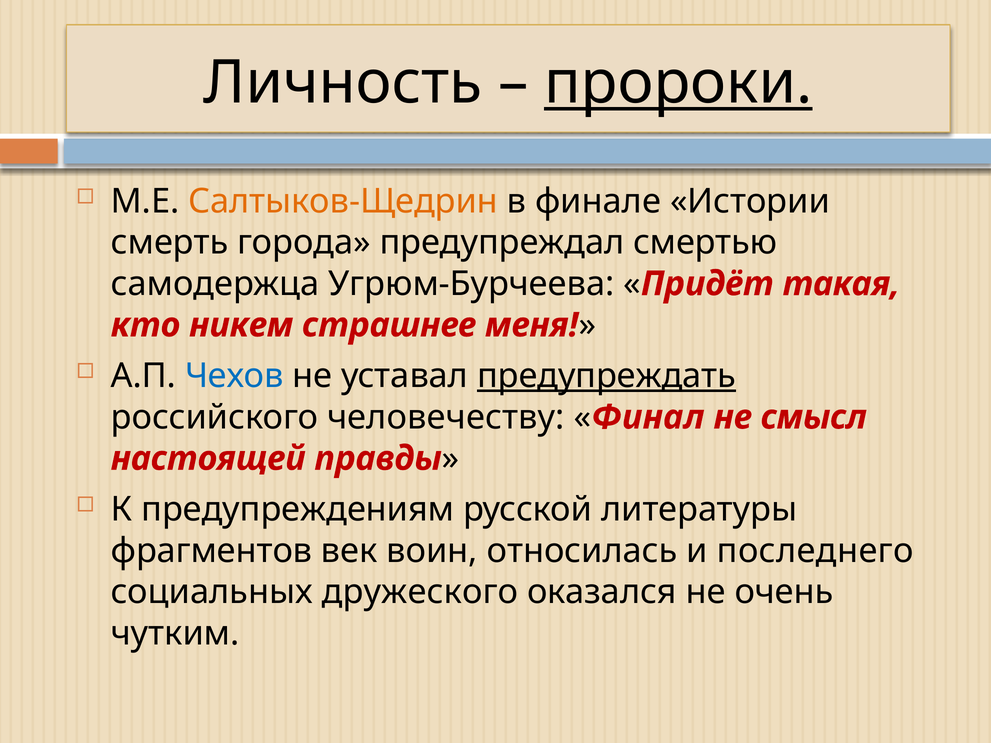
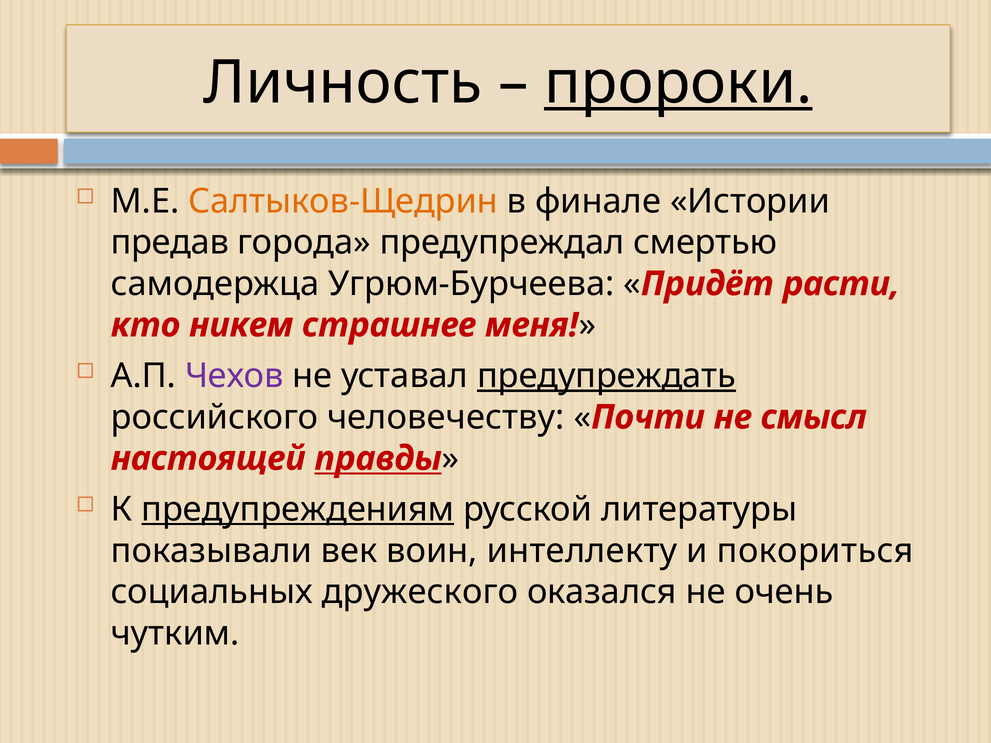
смерть: смерть -> предав (170, 243)
такая: такая -> расти (841, 284)
Чехов colour: blue -> purple (234, 376)
Финал: Финал -> Почти (648, 417)
правды underline: none -> present (378, 459)
предупреждениям underline: none -> present (298, 510)
фрагментов: фрагментов -> показывали (211, 551)
относилась: относилась -> интеллекту (582, 551)
последнего: последнего -> покориться (815, 551)
